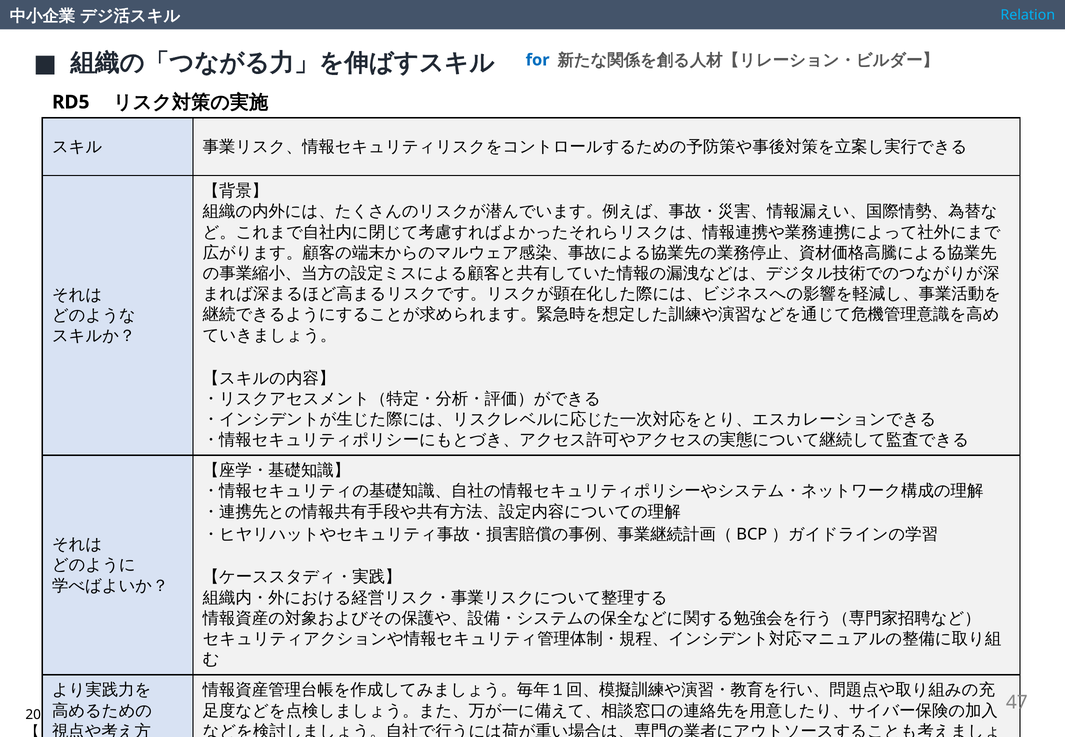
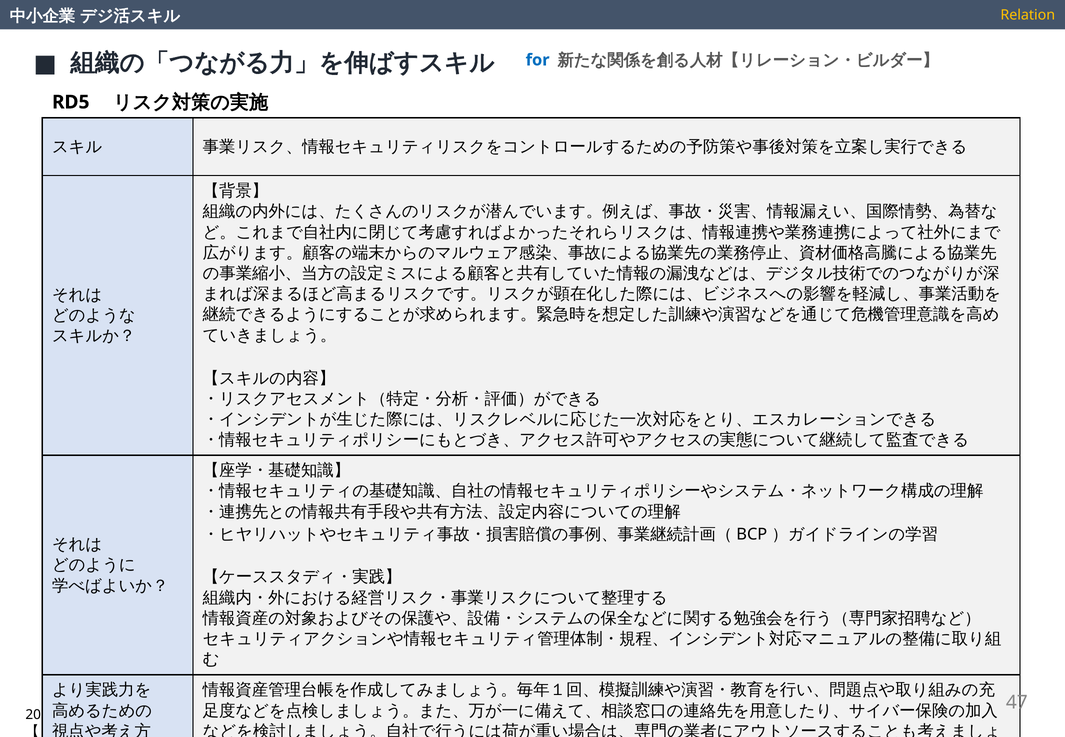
Relation colour: light blue -> yellow (1028, 15)
